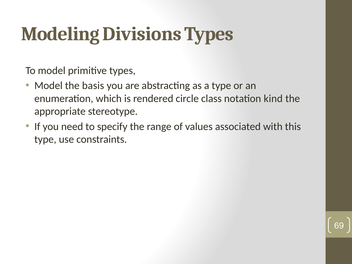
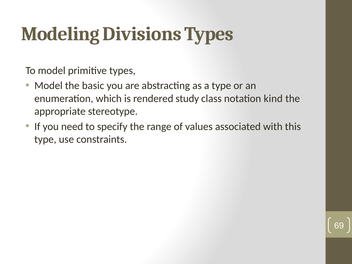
basis: basis -> basic (93, 86)
circle: circle -> study (187, 99)
